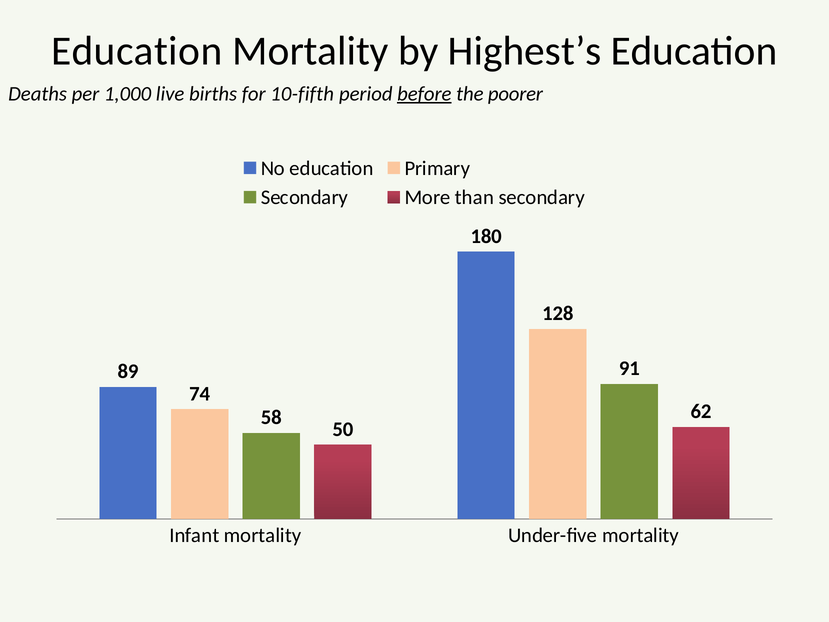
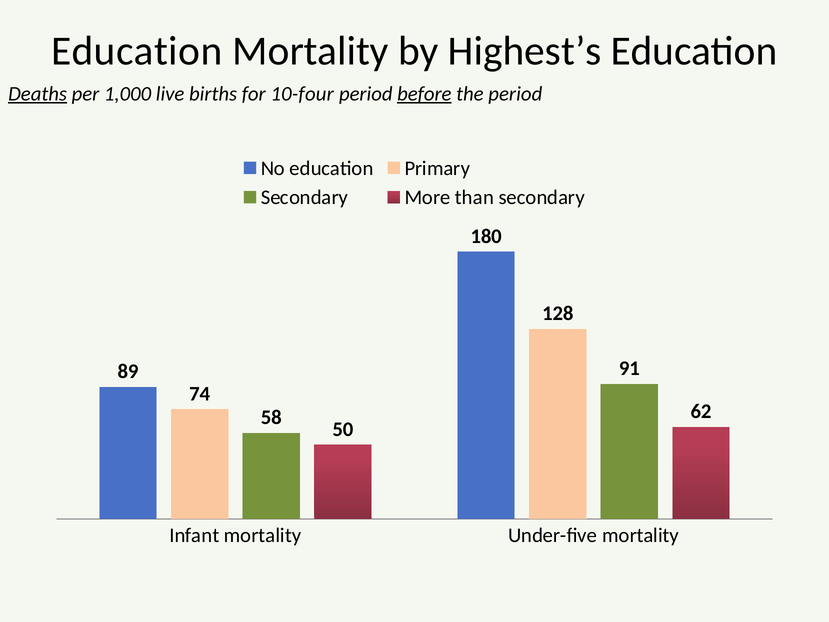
Deaths underline: none -> present (38, 94)
10-fifth: 10-fifth -> 10-four (302, 94)
the poorer: poorer -> period (515, 94)
